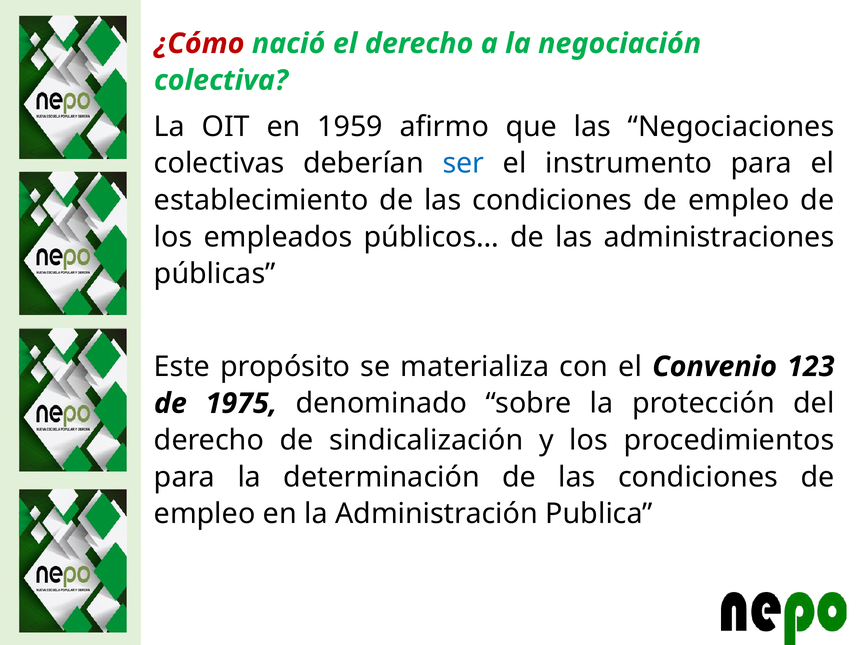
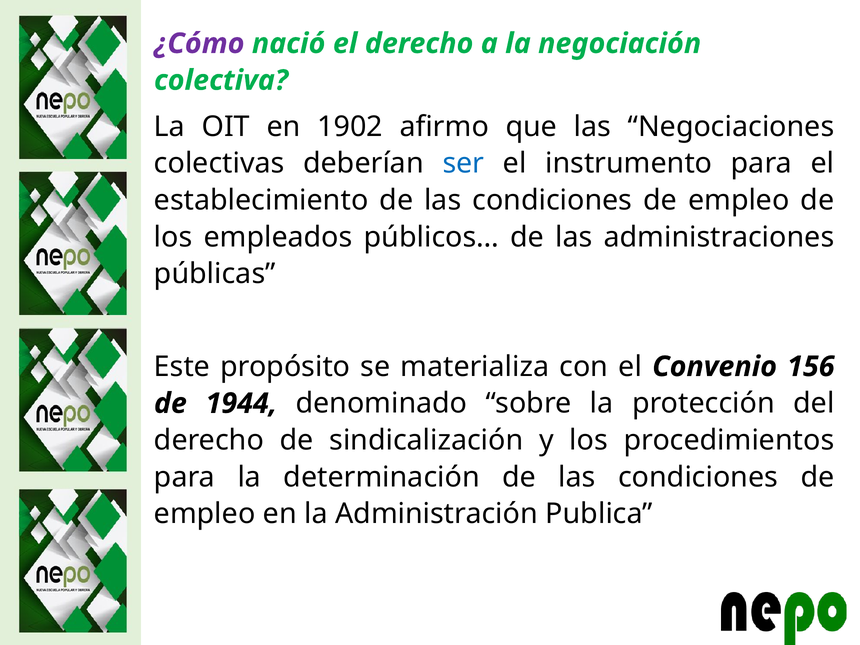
¿Cómo colour: red -> purple (199, 44)
1959: 1959 -> 1902 (350, 127)
123: 123 -> 156 (811, 367)
1975: 1975 -> 1944 (241, 403)
